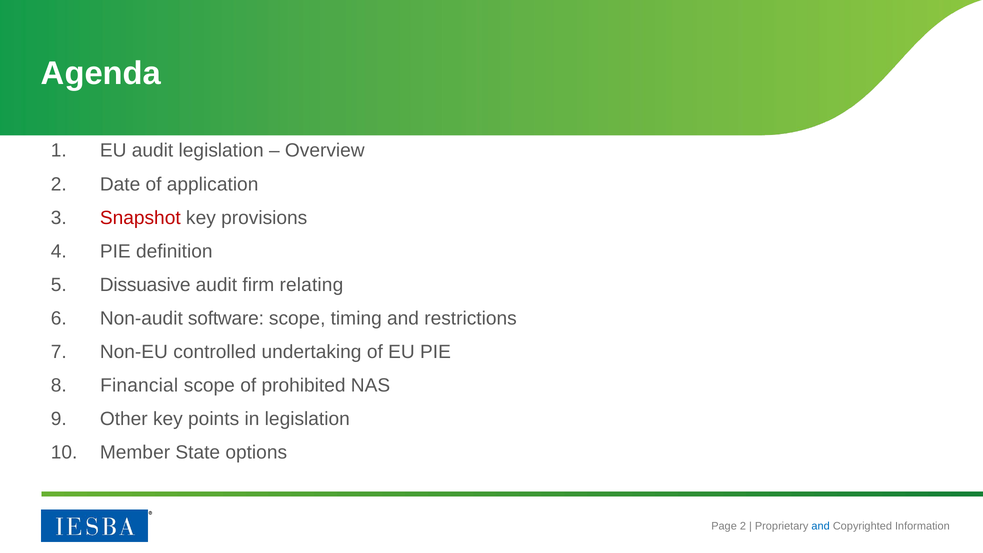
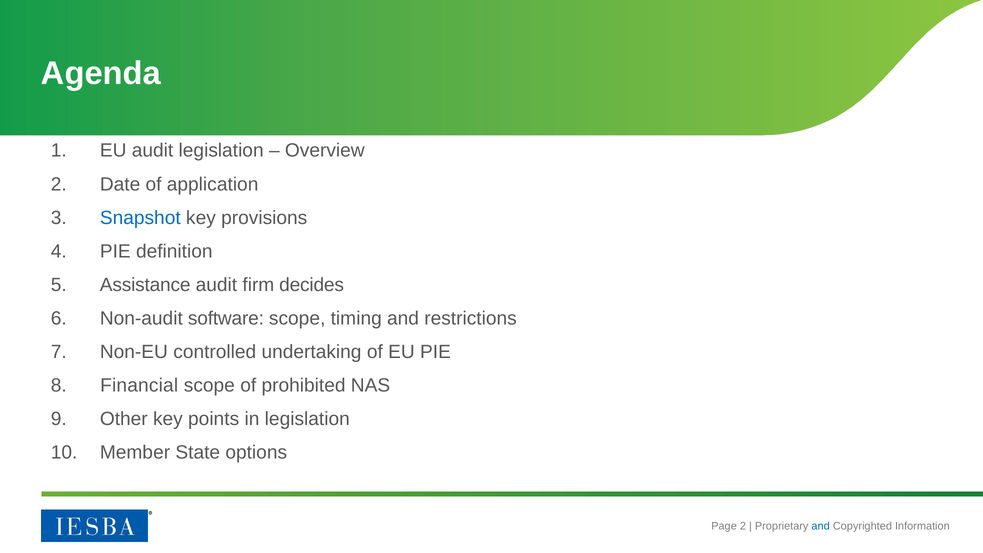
Snapshot colour: red -> blue (140, 218)
Dissuasive: Dissuasive -> Assistance (145, 285)
relating: relating -> decides (312, 285)
